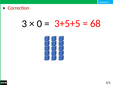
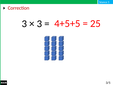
0: 0 -> 3 (39, 24)
3+5+5: 3+5+5 -> 4+5+5 (67, 23)
68: 68 -> 25 (95, 23)
